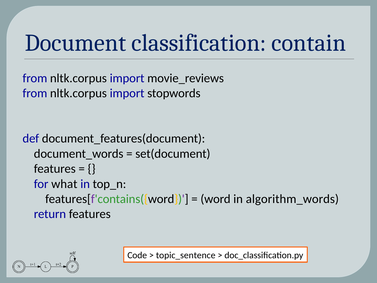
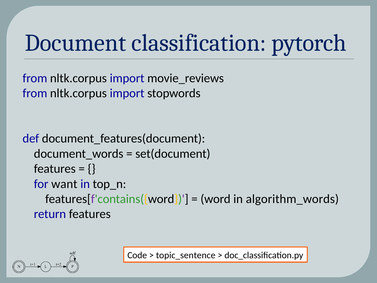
contain: contain -> pytorch (309, 43)
what: what -> want (64, 184)
